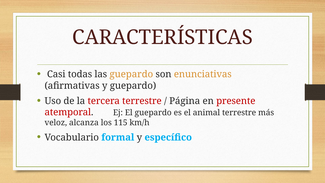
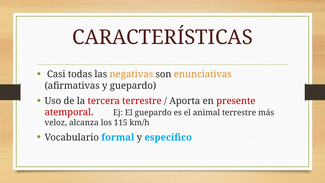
las guepardo: guepardo -> negativas (131, 74)
Página: Página -> Aporta (185, 101)
